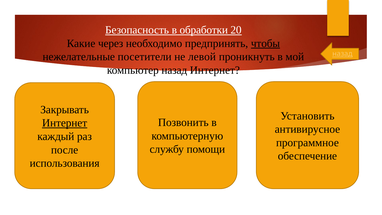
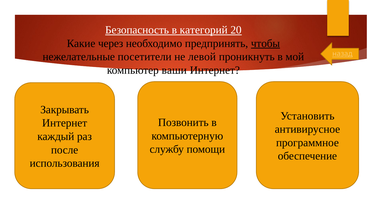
обработки: обработки -> категорий (204, 30)
компьютер назад: назад -> ваши (174, 70)
Интернет underline: present -> none (65, 123)
